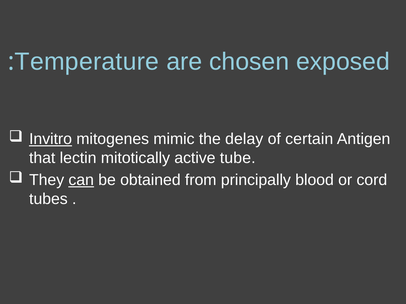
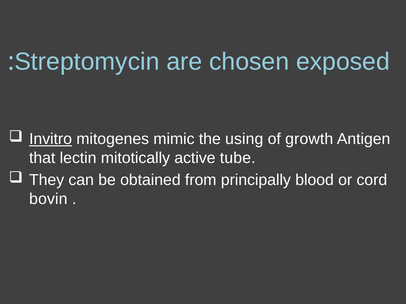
Temperature: Temperature -> Streptomycin (87, 62)
delay: delay -> using (244, 139)
certain: certain -> growth (309, 139)
can underline: present -> none (81, 180)
tubes: tubes -> bovin (48, 199)
